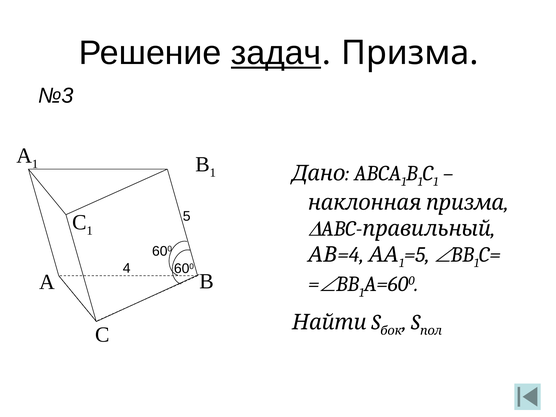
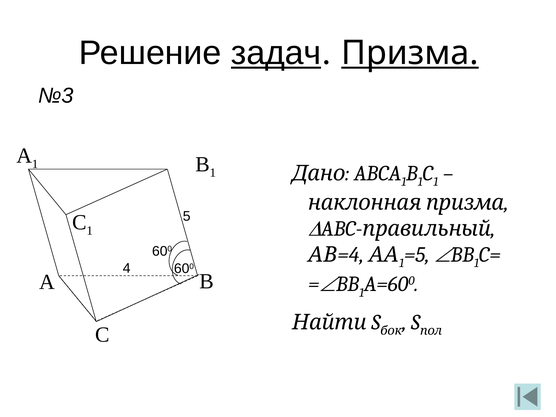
Призма underline: none -> present (410, 53)
